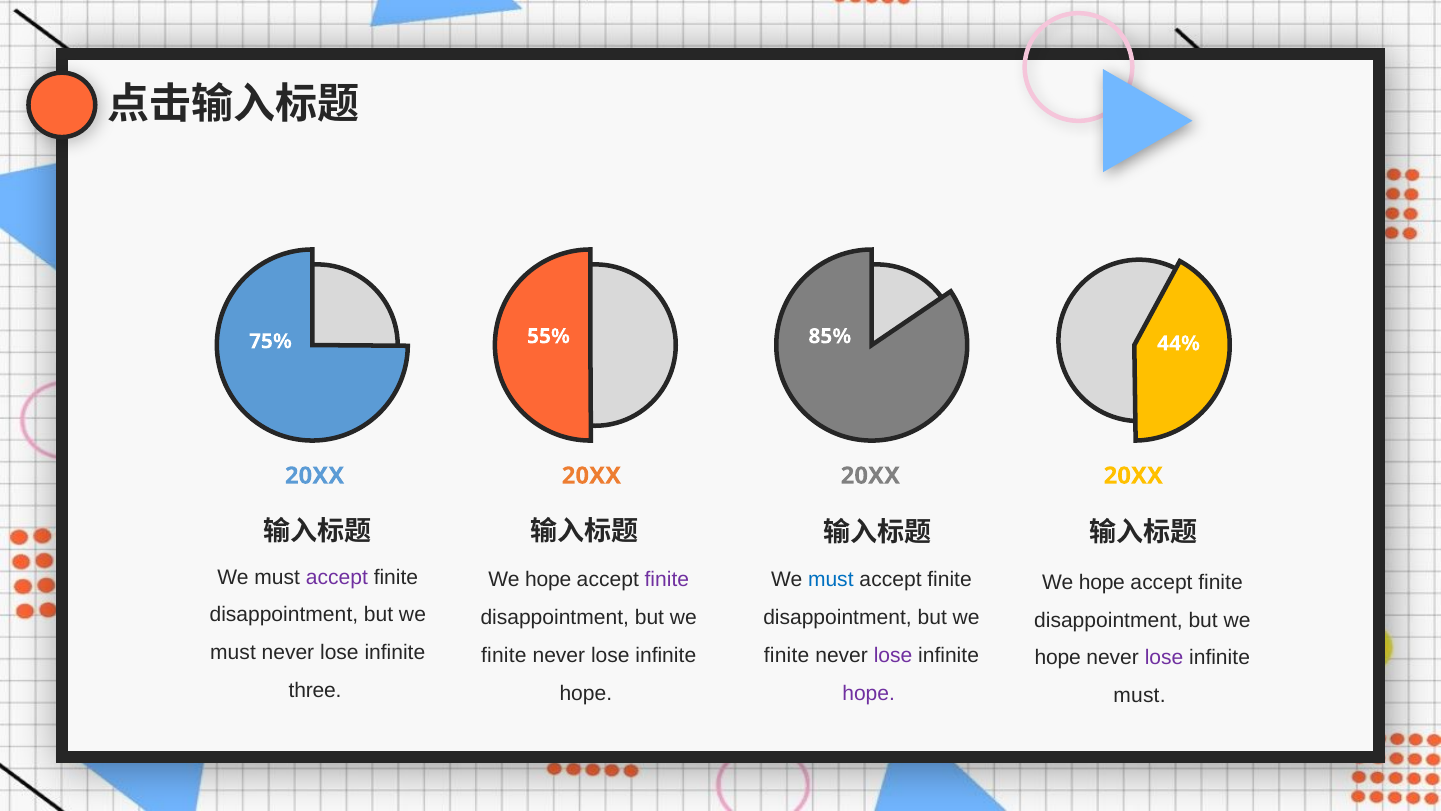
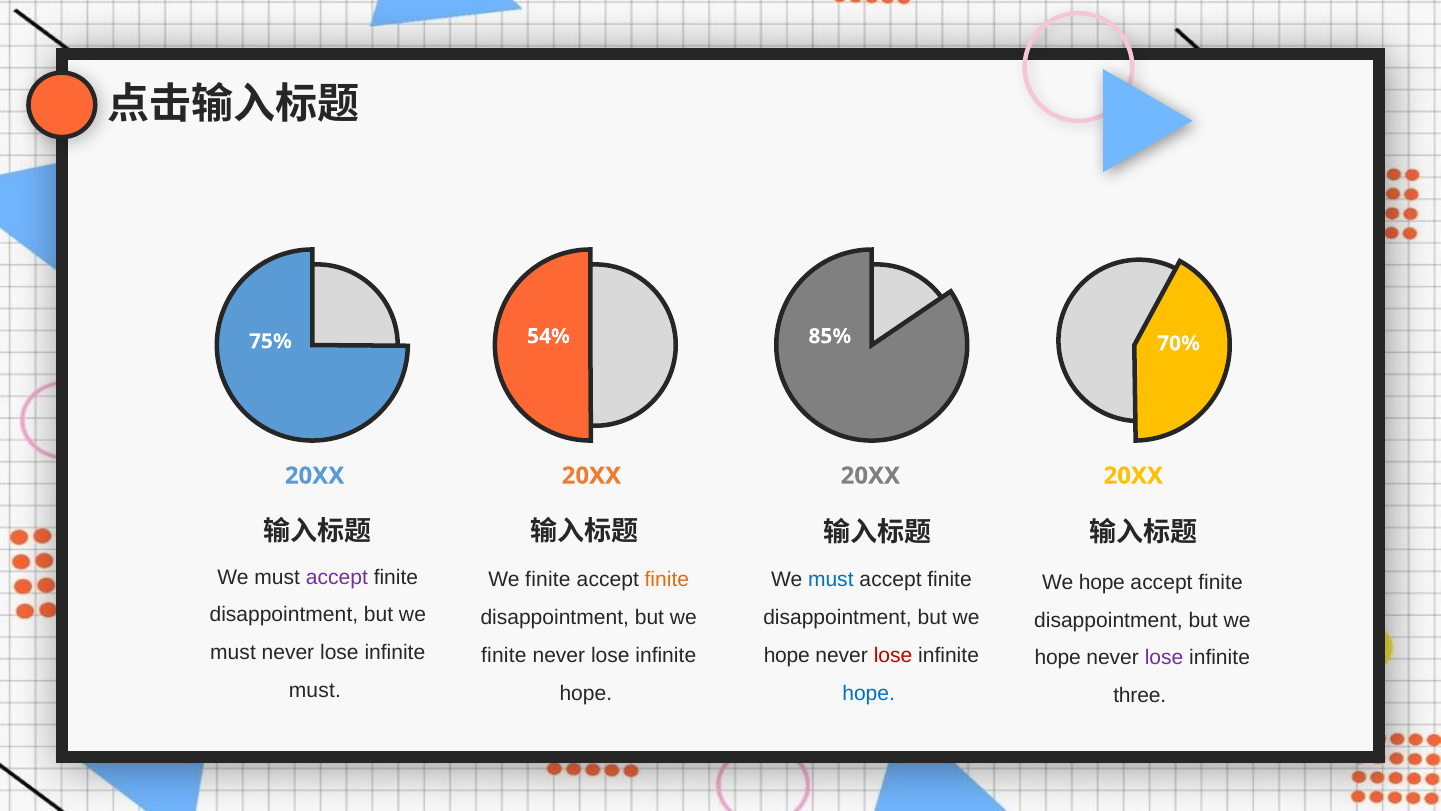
55%: 55% -> 54% (548, 336)
44%: 44% -> 70% (1179, 343)
hope: hope -> finite (548, 579)
finite colour: purple -> orange (667, 579)
finite: finite -> hope (787, 655)
lose colour: purple -> red (893, 655)
three: three -> must (315, 690)
hope colour: purple -> blue (869, 693)
must: must -> three (1140, 695)
